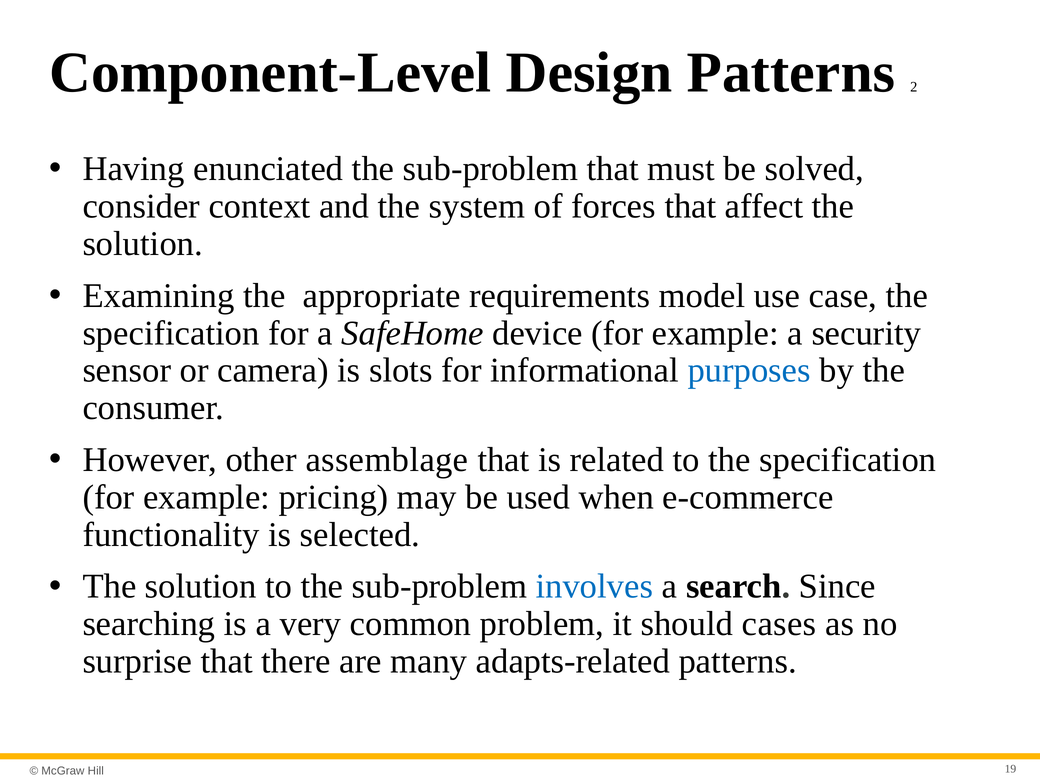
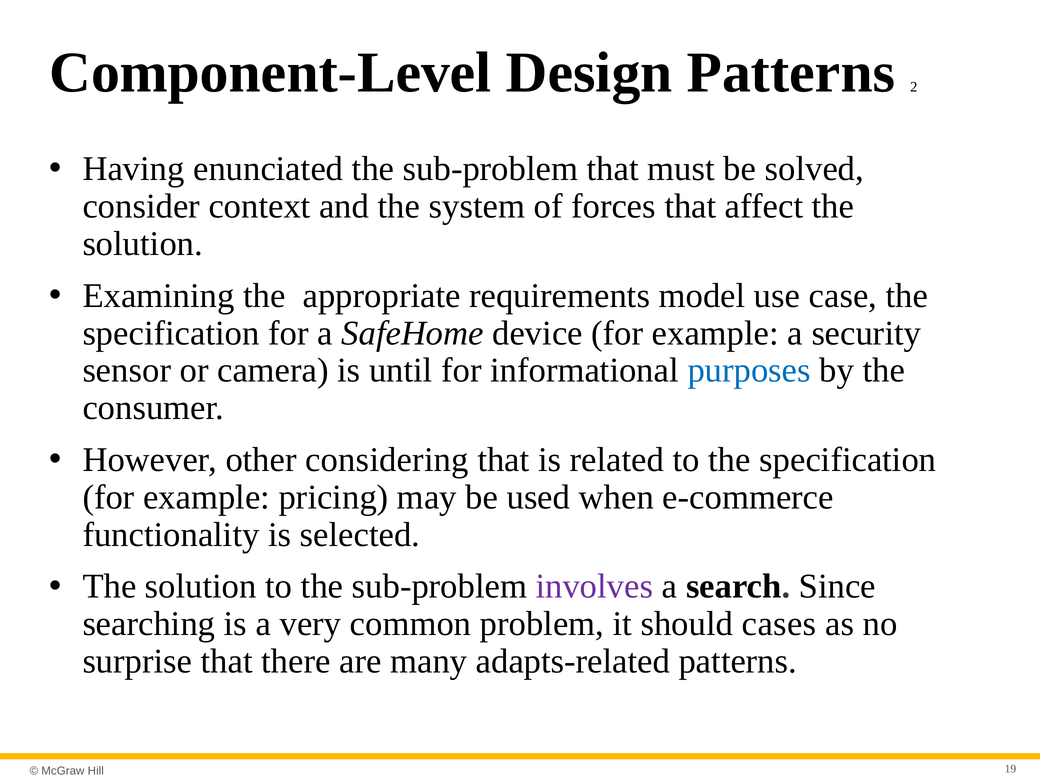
slots: slots -> until (401, 370)
assemblage: assemblage -> considering (387, 460)
involves colour: blue -> purple (594, 587)
